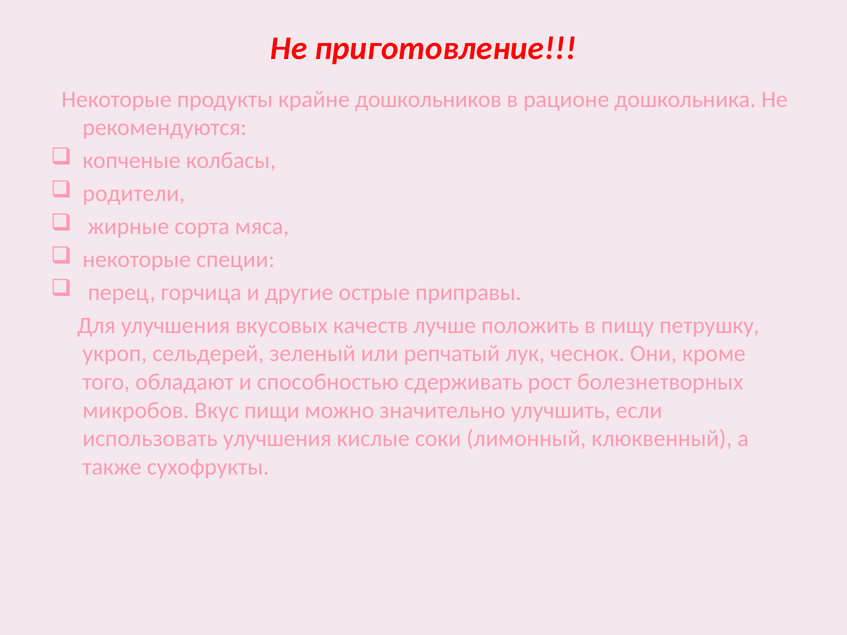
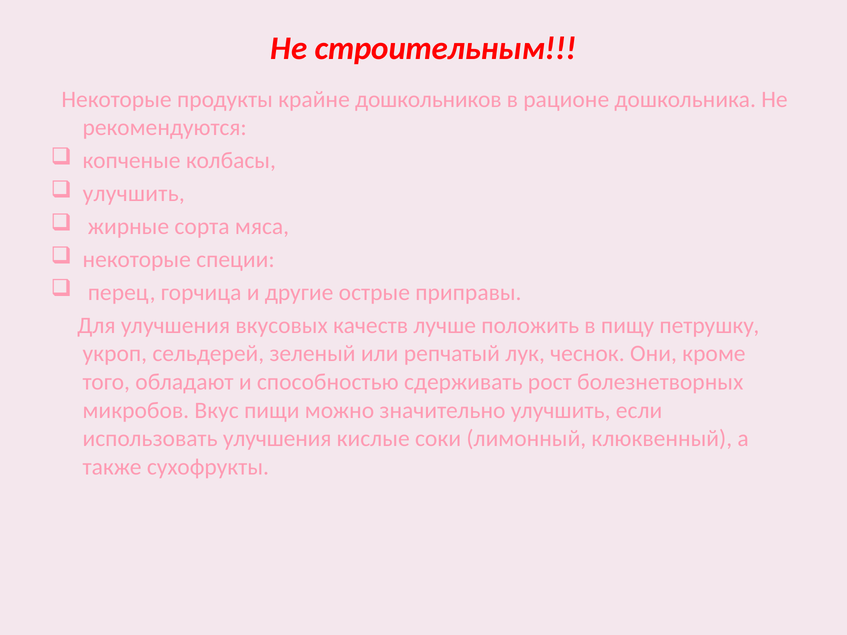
приготовление: приготовление -> строительным (446, 48)
родители: родители -> улучшить (134, 194)
